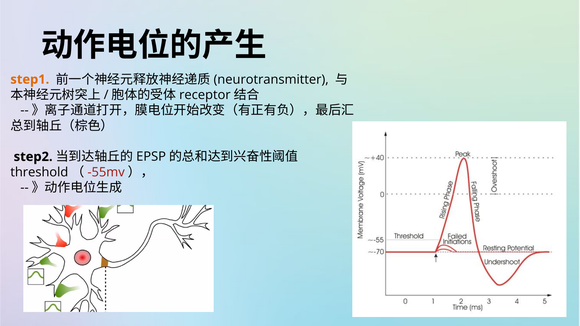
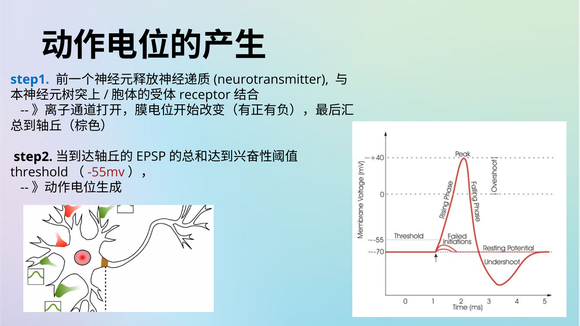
step1 colour: orange -> blue (30, 79)
